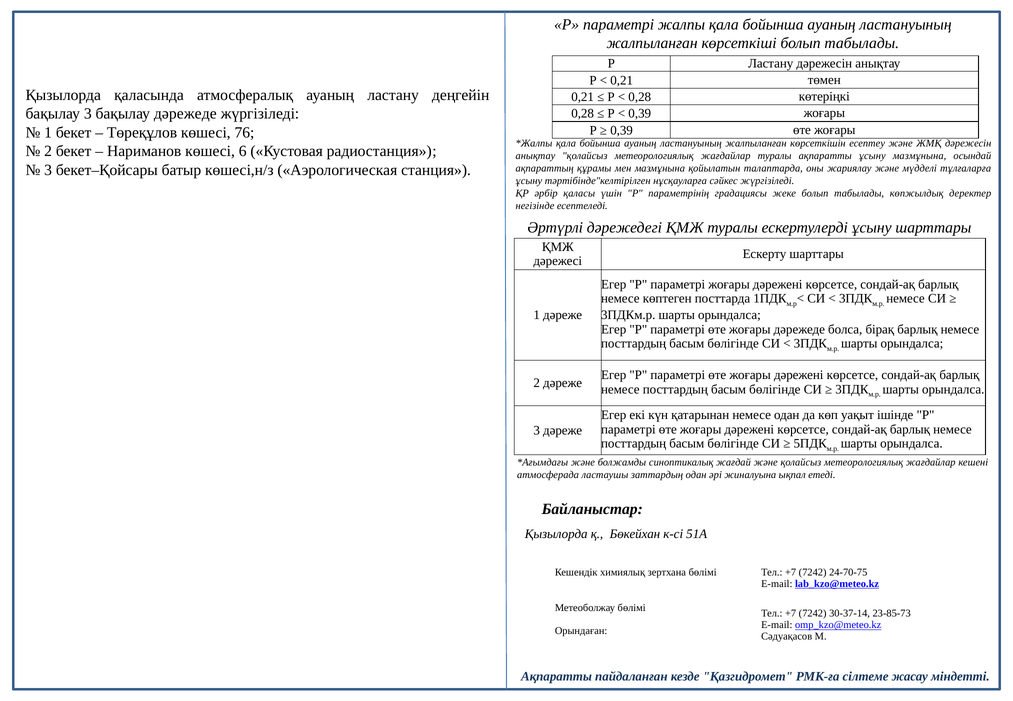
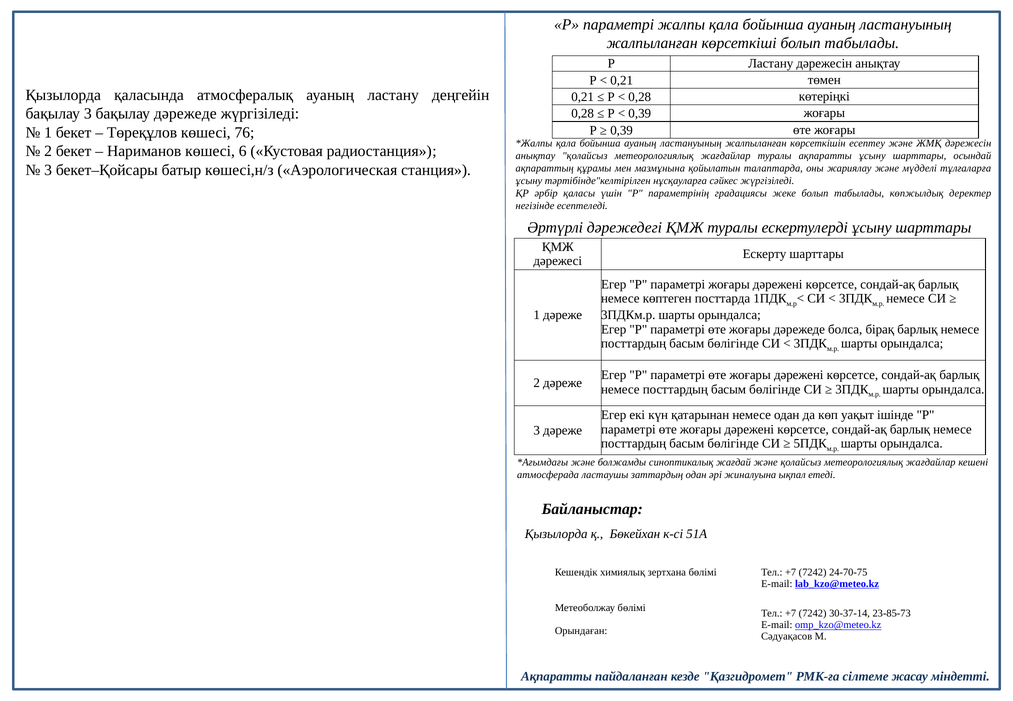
ақпаратты ұсыну мазмұнына: мазмұнына -> шарттары (920, 156)
